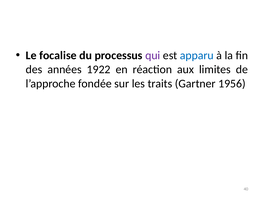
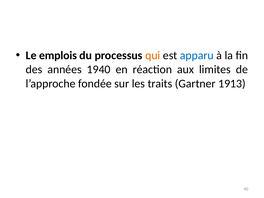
focalise: focalise -> emplois (58, 55)
qui colour: purple -> orange (153, 55)
1922: 1922 -> 1940 (99, 69)
1956: 1956 -> 1913 (232, 84)
